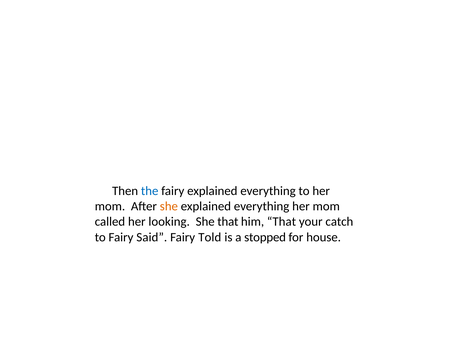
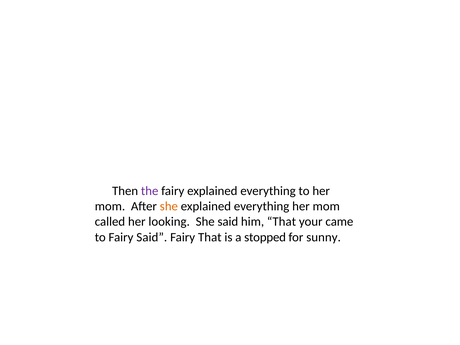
the colour: blue -> purple (150, 191)
She that: that -> said (228, 222)
catch: catch -> came (339, 222)
Fairy Told: Told -> That (210, 237)
house: house -> sunny (324, 237)
